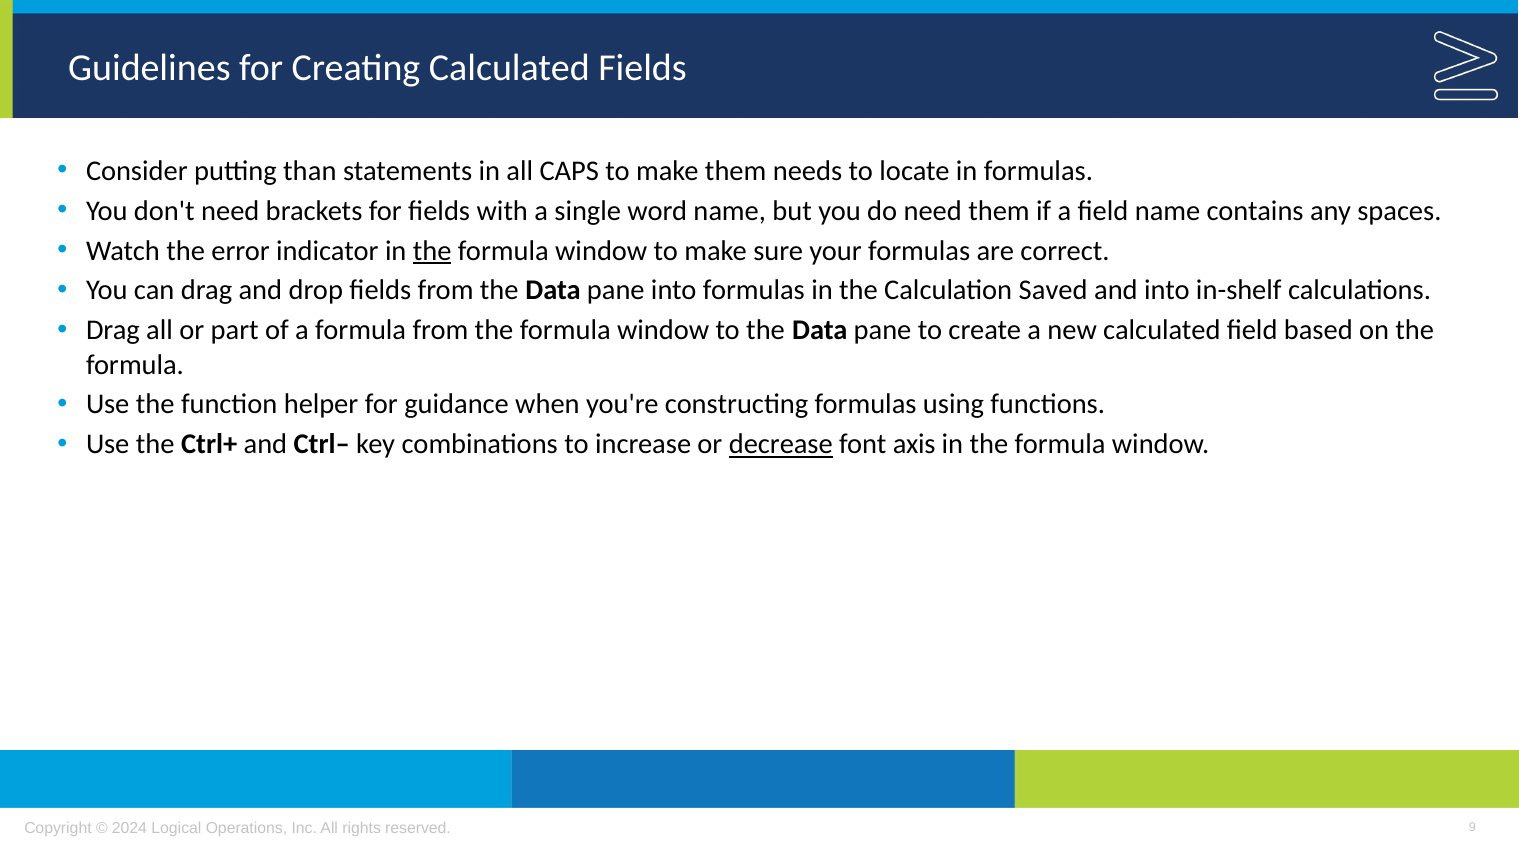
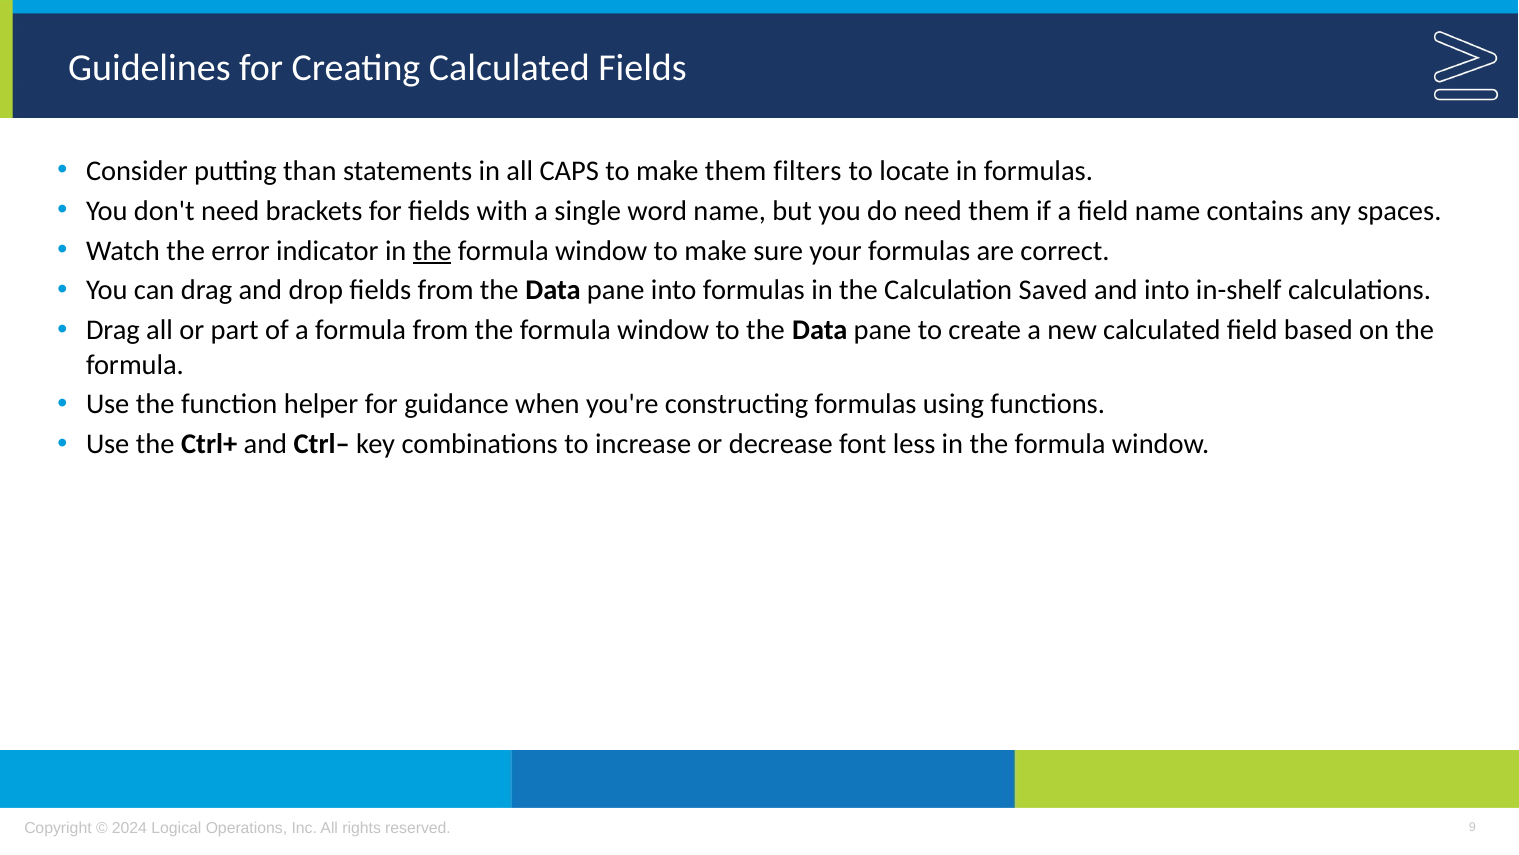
needs: needs -> filters (807, 171)
decrease underline: present -> none (781, 444)
axis: axis -> less (914, 444)
